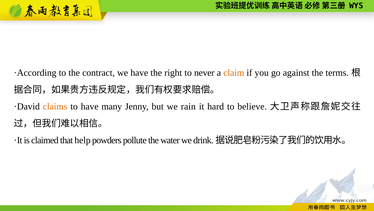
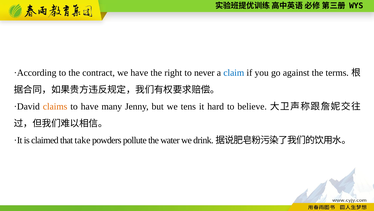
claim colour: orange -> blue (234, 73)
rain: rain -> tens (188, 106)
help: help -> take (82, 140)
